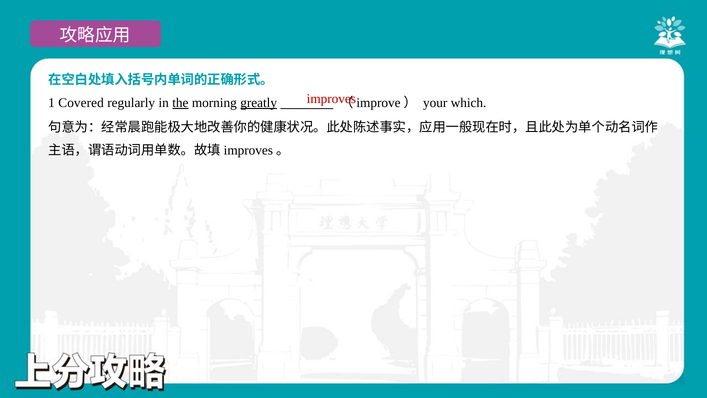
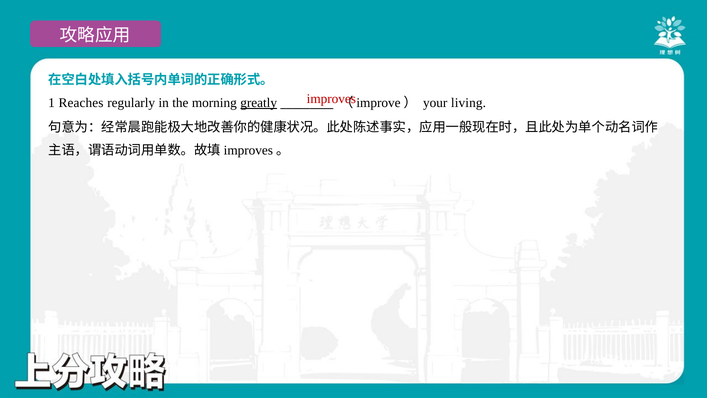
Covered: Covered -> Reaches (81, 103)
the underline: present -> none (180, 103)
which: which -> living (468, 103)
